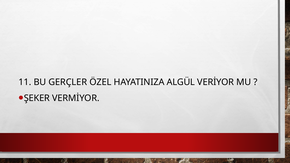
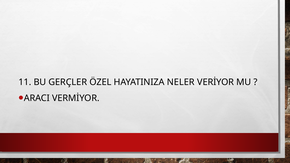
ALGÜL: ALGÜL -> NELER (181, 82)
ŞEKER: ŞEKER -> ARACI (37, 98)
